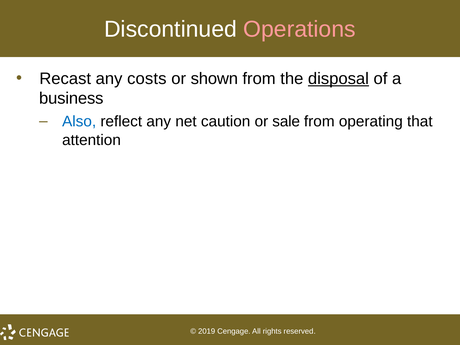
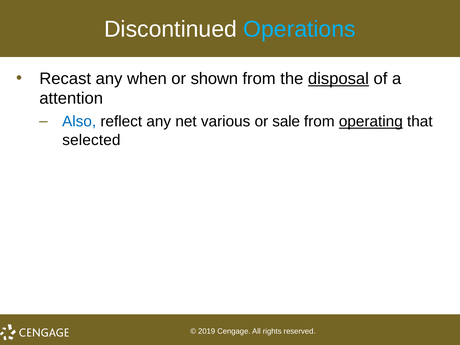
Operations colour: pink -> light blue (299, 29)
costs: costs -> when (147, 79)
business: business -> attention (71, 99)
caution: caution -> various (226, 122)
operating underline: none -> present (371, 122)
attention: attention -> selected (91, 140)
